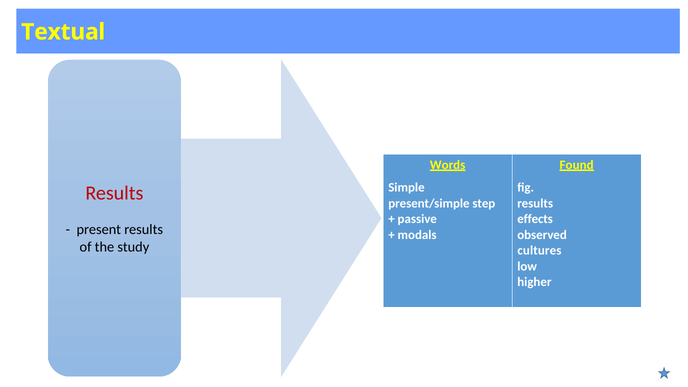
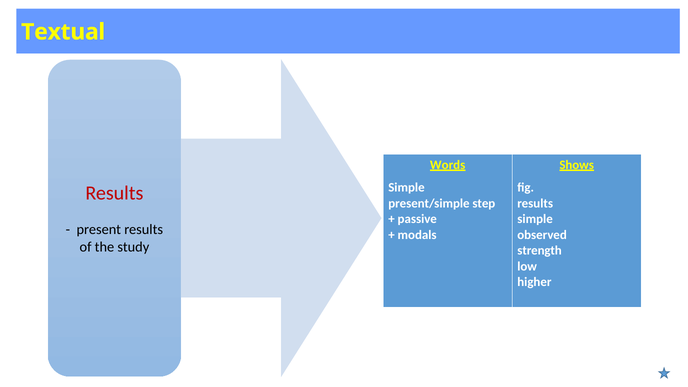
Found: Found -> Shows (577, 165)
effects: effects -> simple (535, 219)
cultures: cultures -> strength (540, 251)
